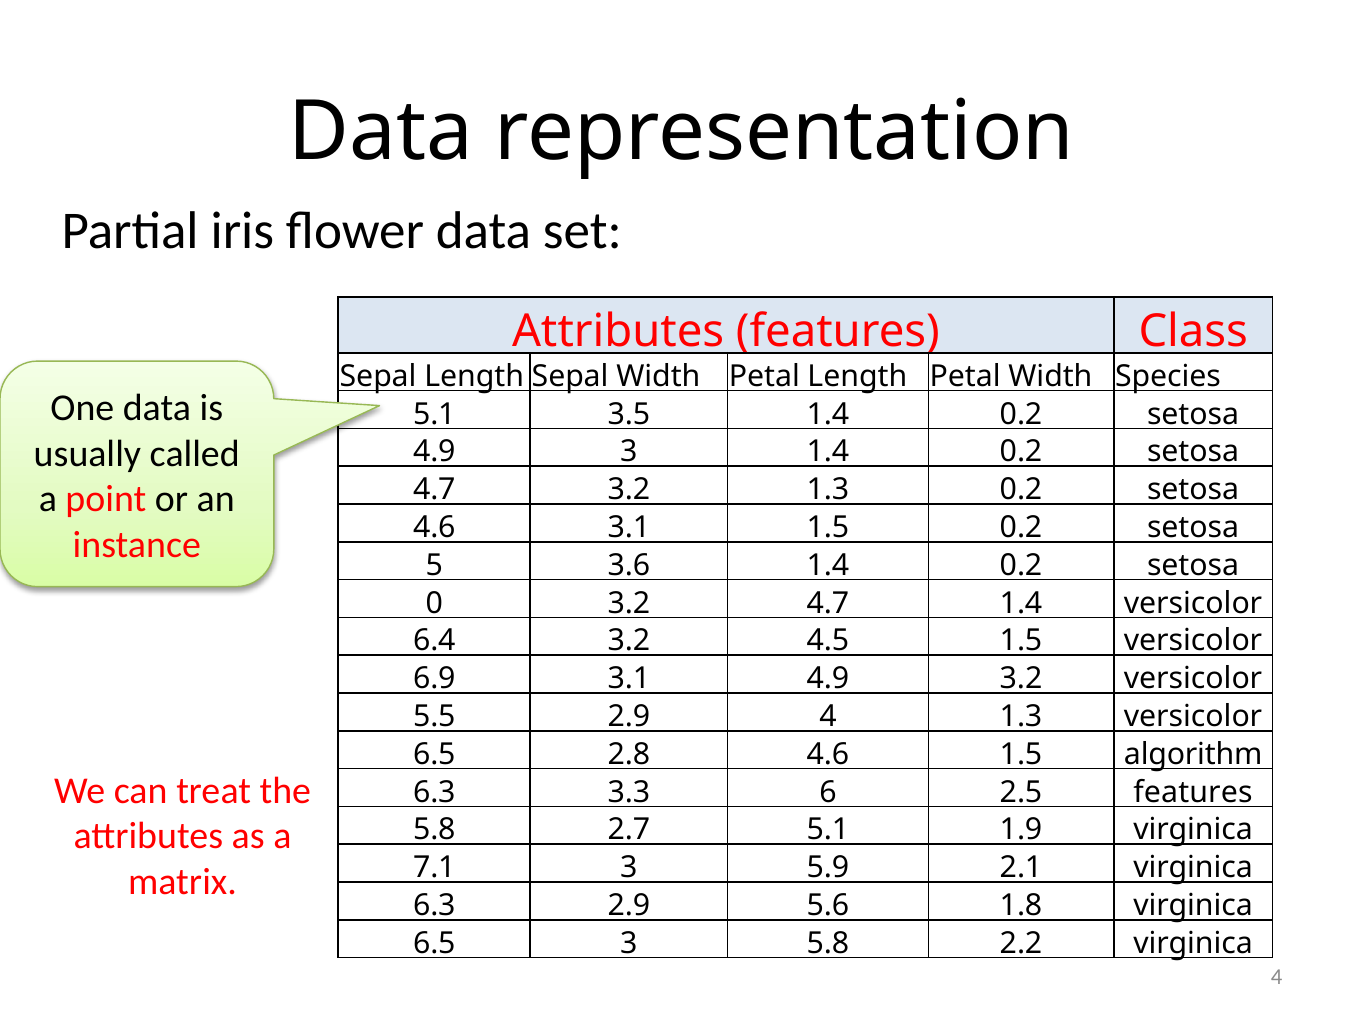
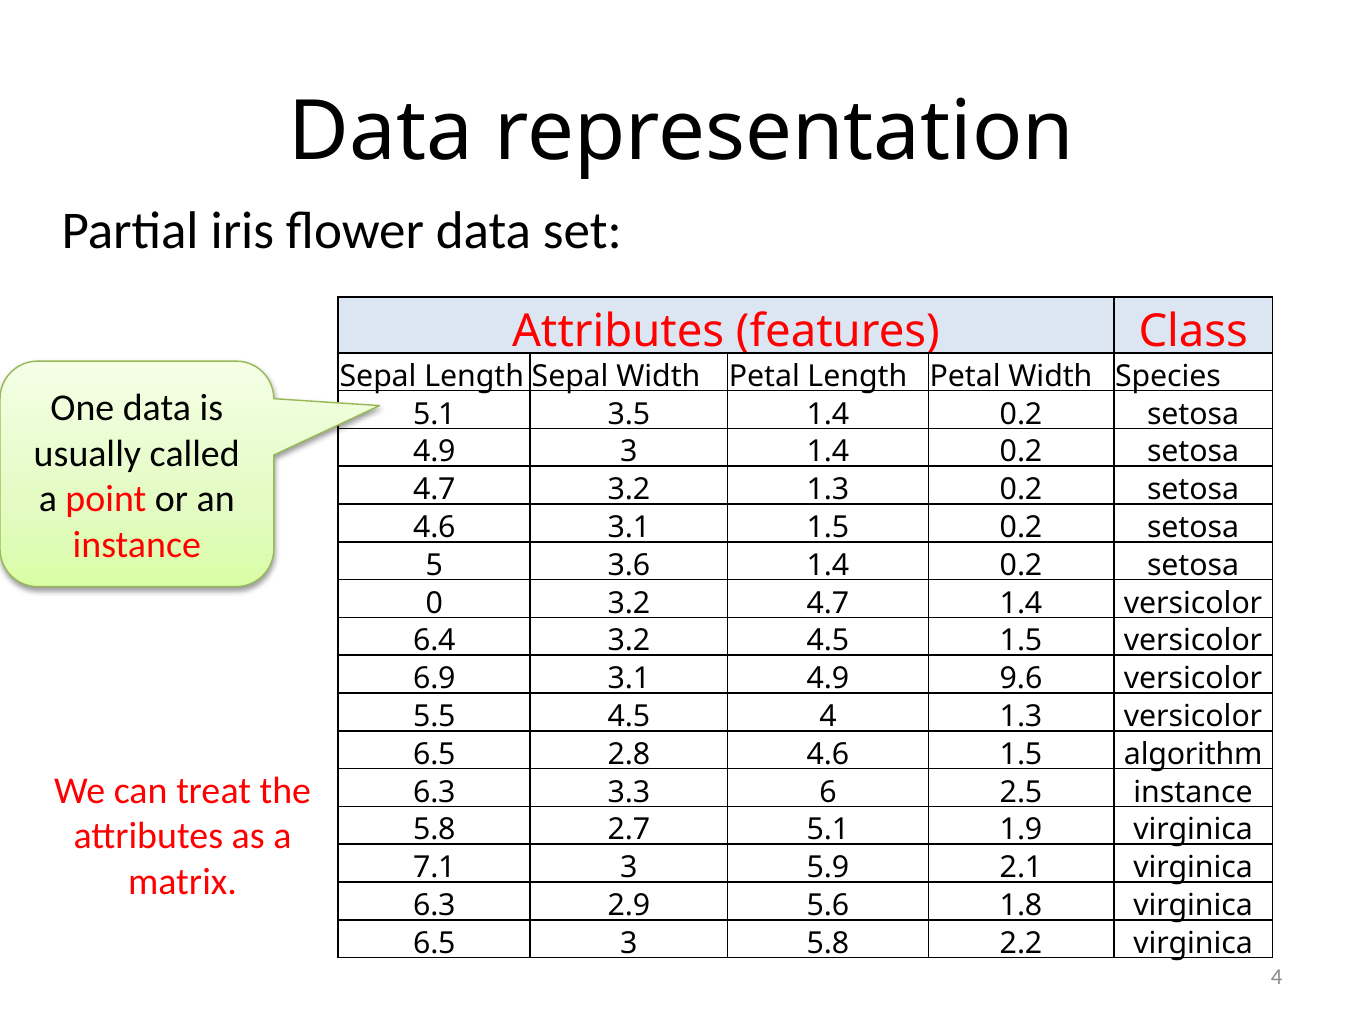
4.9 3.2: 3.2 -> 9.6 (1021, 679)
5.5 2.9: 2.9 -> 4.5 (629, 717)
2.5 features: features -> instance (1193, 792)
